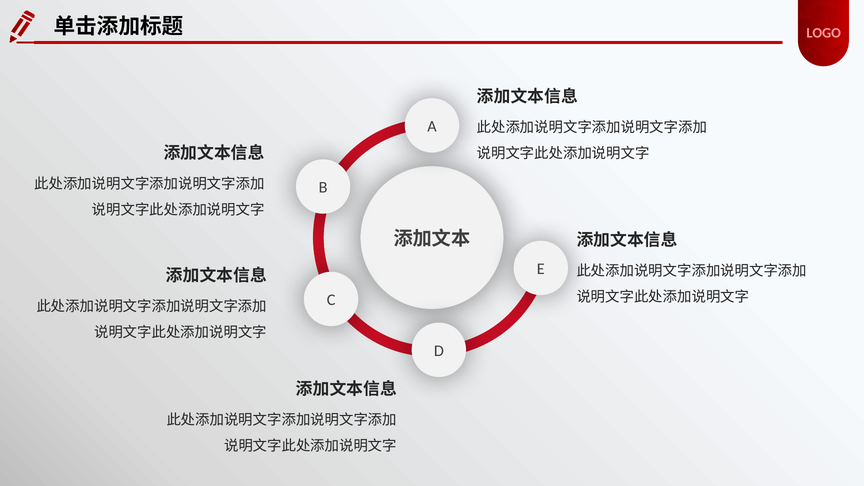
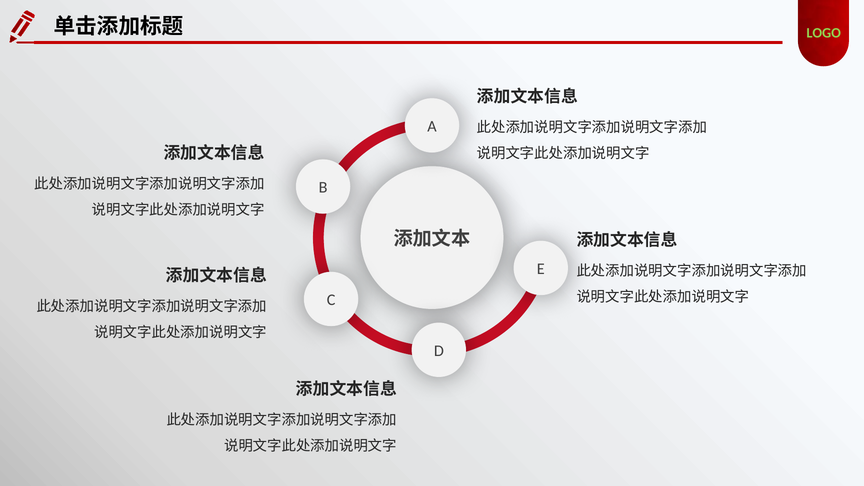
LOGO colour: pink -> light green (824, 33)
